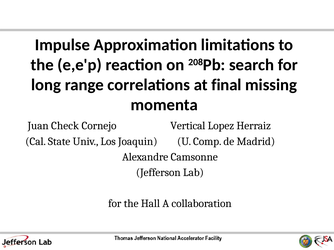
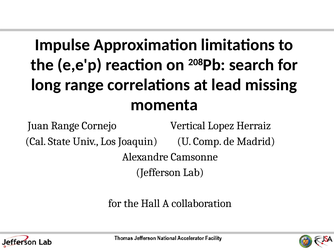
final: final -> lead (226, 85)
Juan Check: Check -> Range (65, 126)
